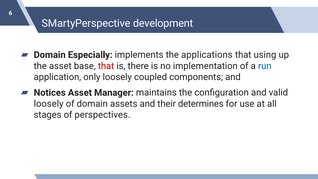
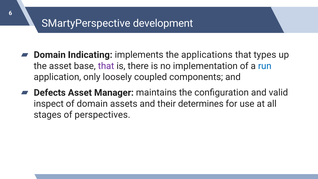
Especially: Especially -> Indicating (90, 55)
using: using -> types (265, 55)
that colour: red -> purple (106, 66)
Notices: Notices -> Defects (50, 93)
loosely: loosely -> inspect (49, 104)
